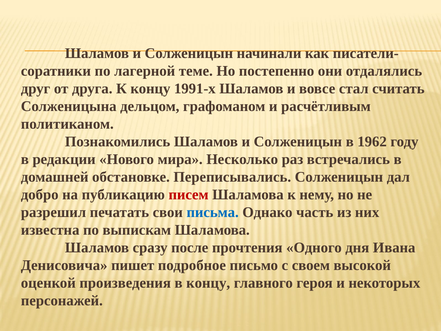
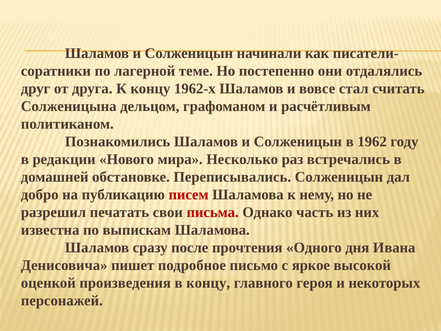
1991-х: 1991-х -> 1962-х (195, 89)
письма colour: blue -> red (213, 212)
своем: своем -> яркое (311, 265)
